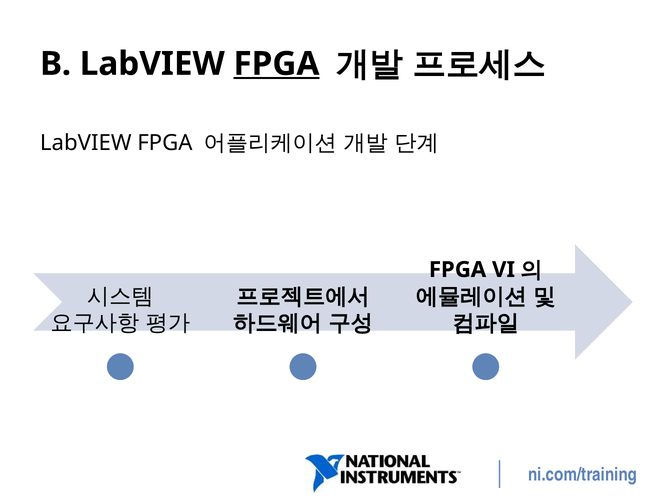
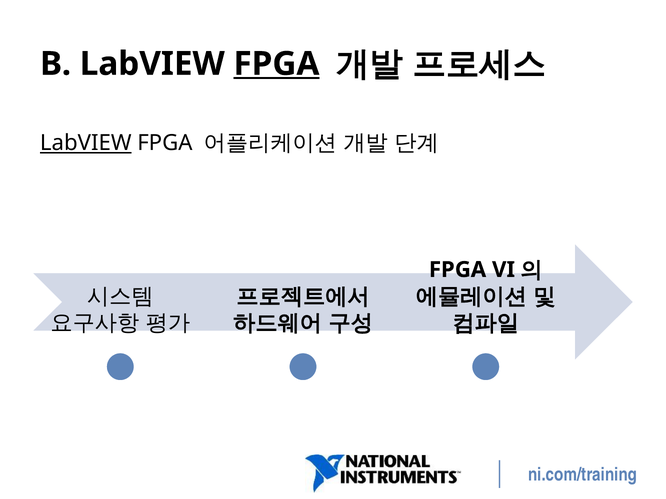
LabVIEW underline: none -> present (86, 143)
